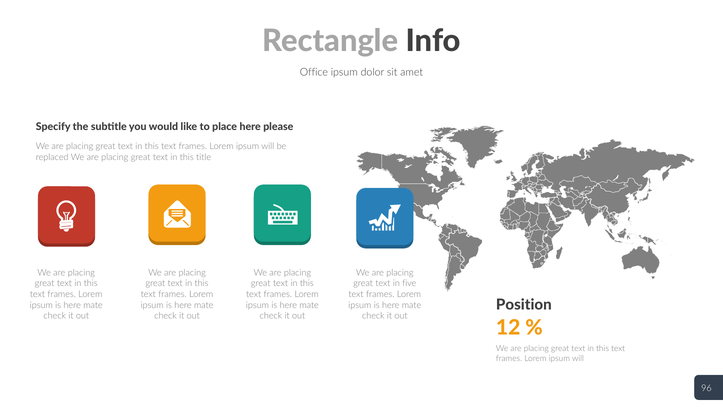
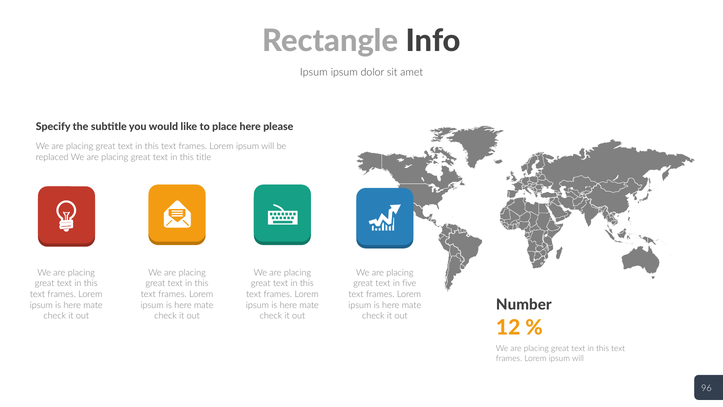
Office: Office -> Ipsum (314, 72)
Position: Position -> Number (524, 305)
